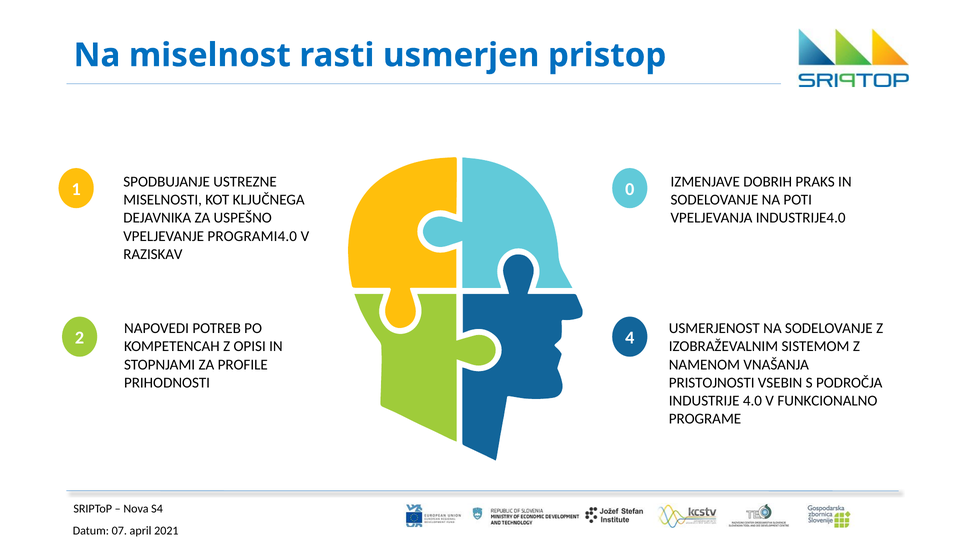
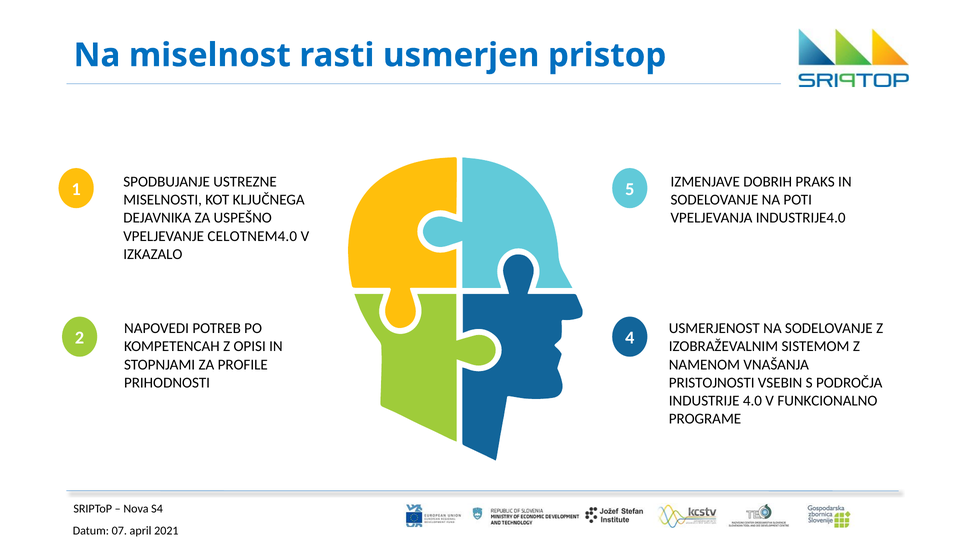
0: 0 -> 5 (630, 189)
PROGRAMI4.0: PROGRAMI4.0 -> CELOTNEM4.0 (252, 236)
RAZISKAV: RAZISKAV -> IZKAZALO (153, 254)
